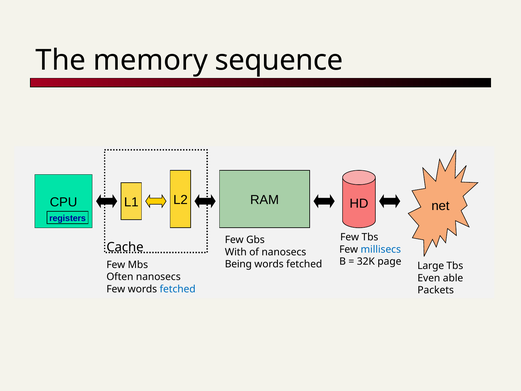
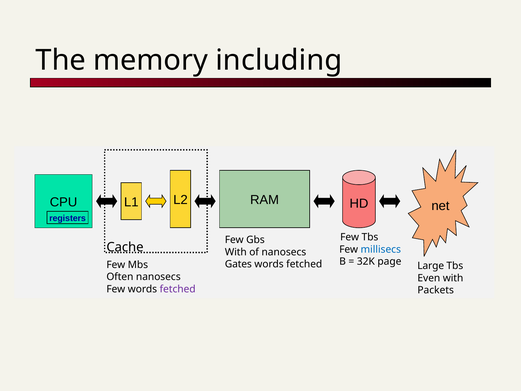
sequence: sequence -> including (279, 60)
Being: Being -> Gates (238, 264)
Even able: able -> with (453, 278)
fetched colour: blue -> purple (178, 289)
